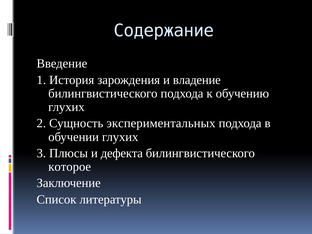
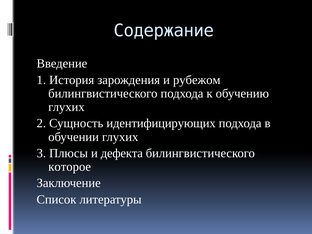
владение: владение -> рубежом (197, 80)
экспериментальных: экспериментальных -> идентифицирующих (161, 123)
